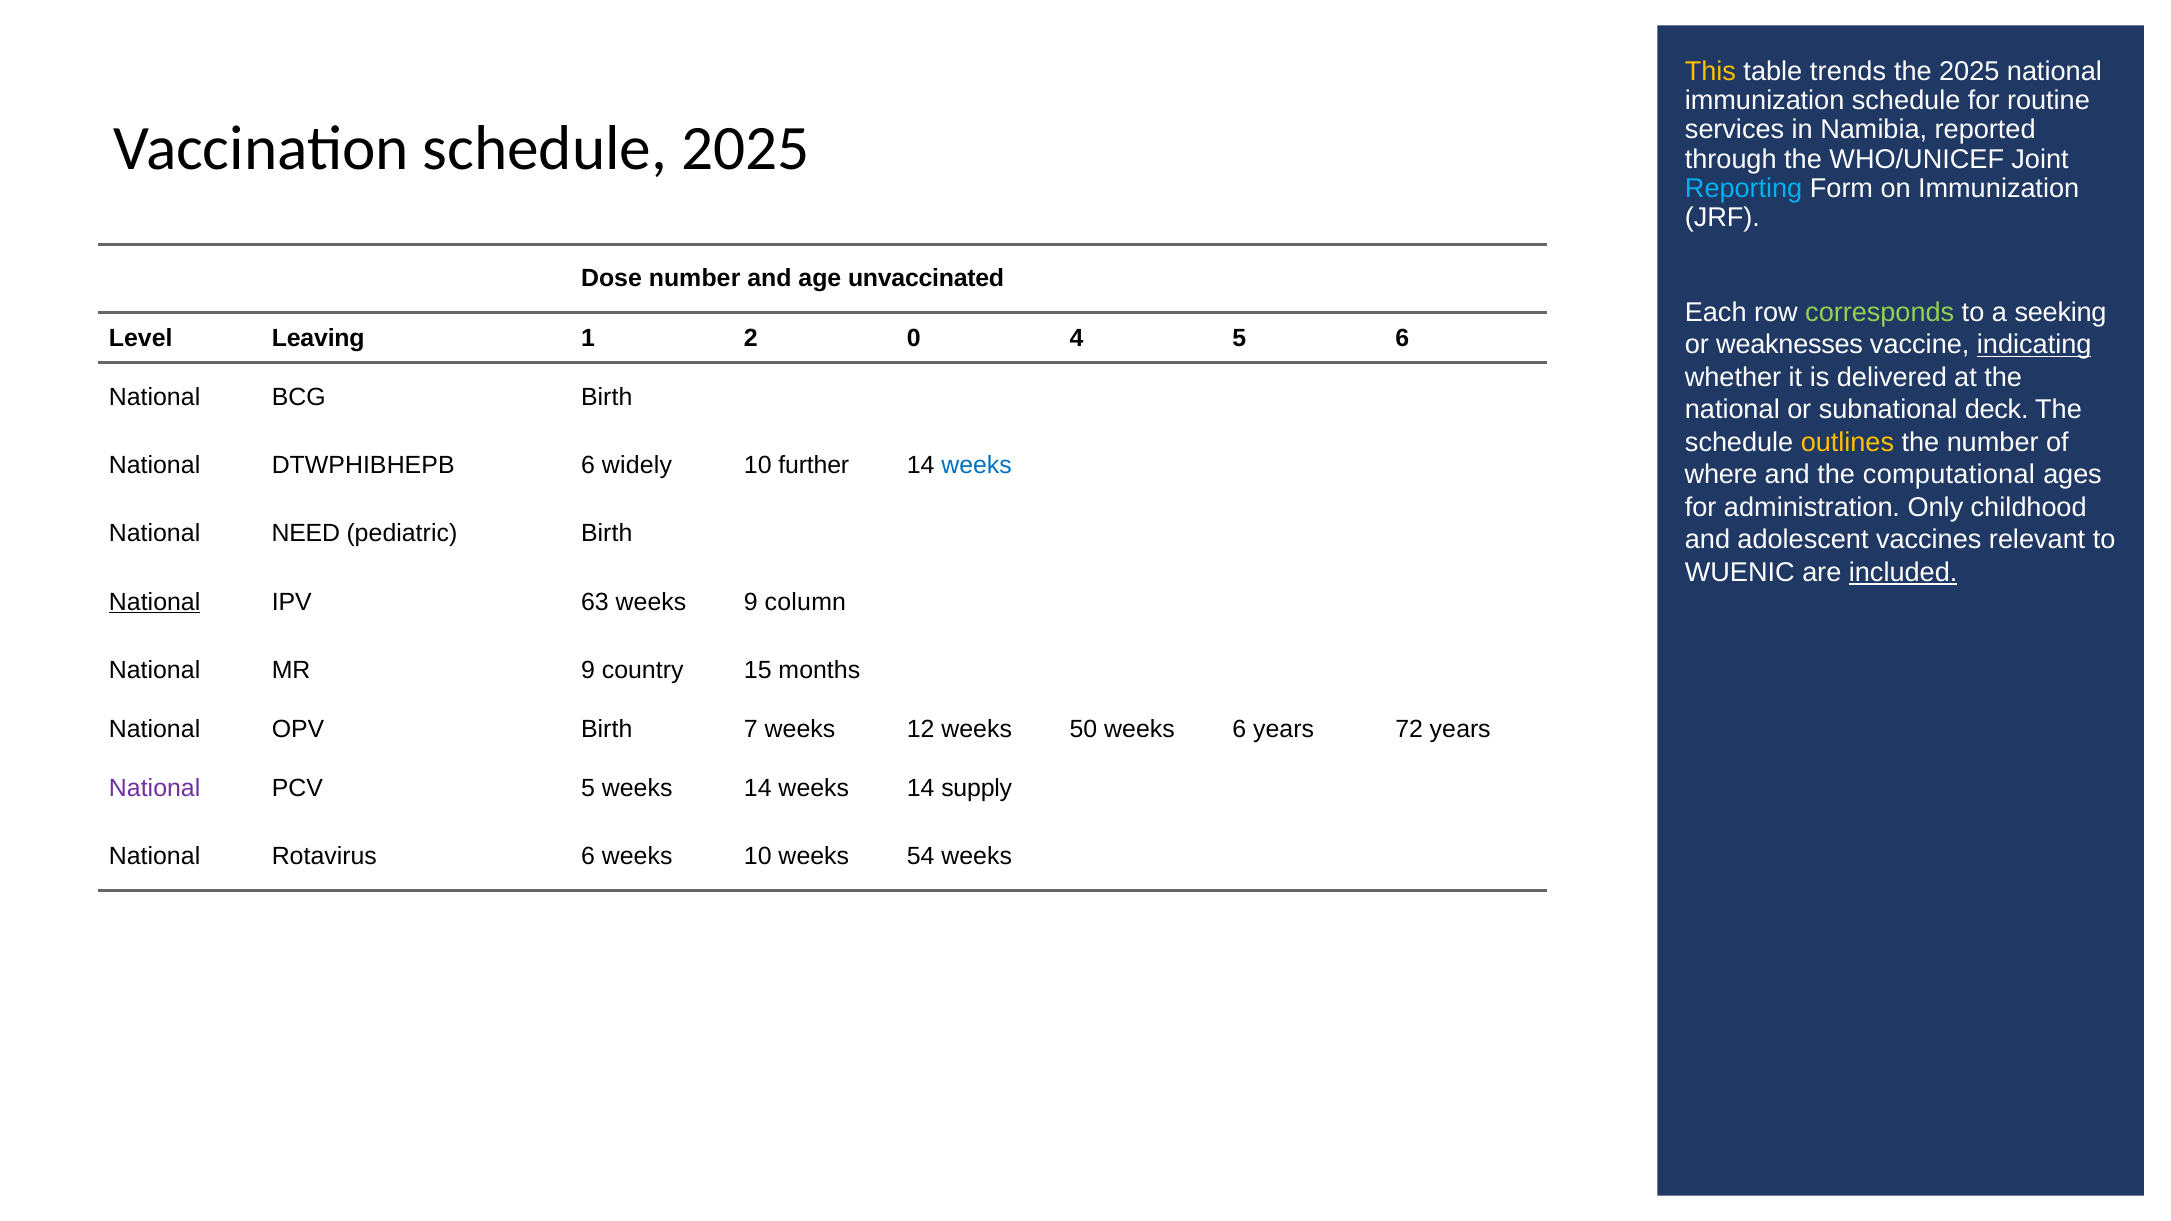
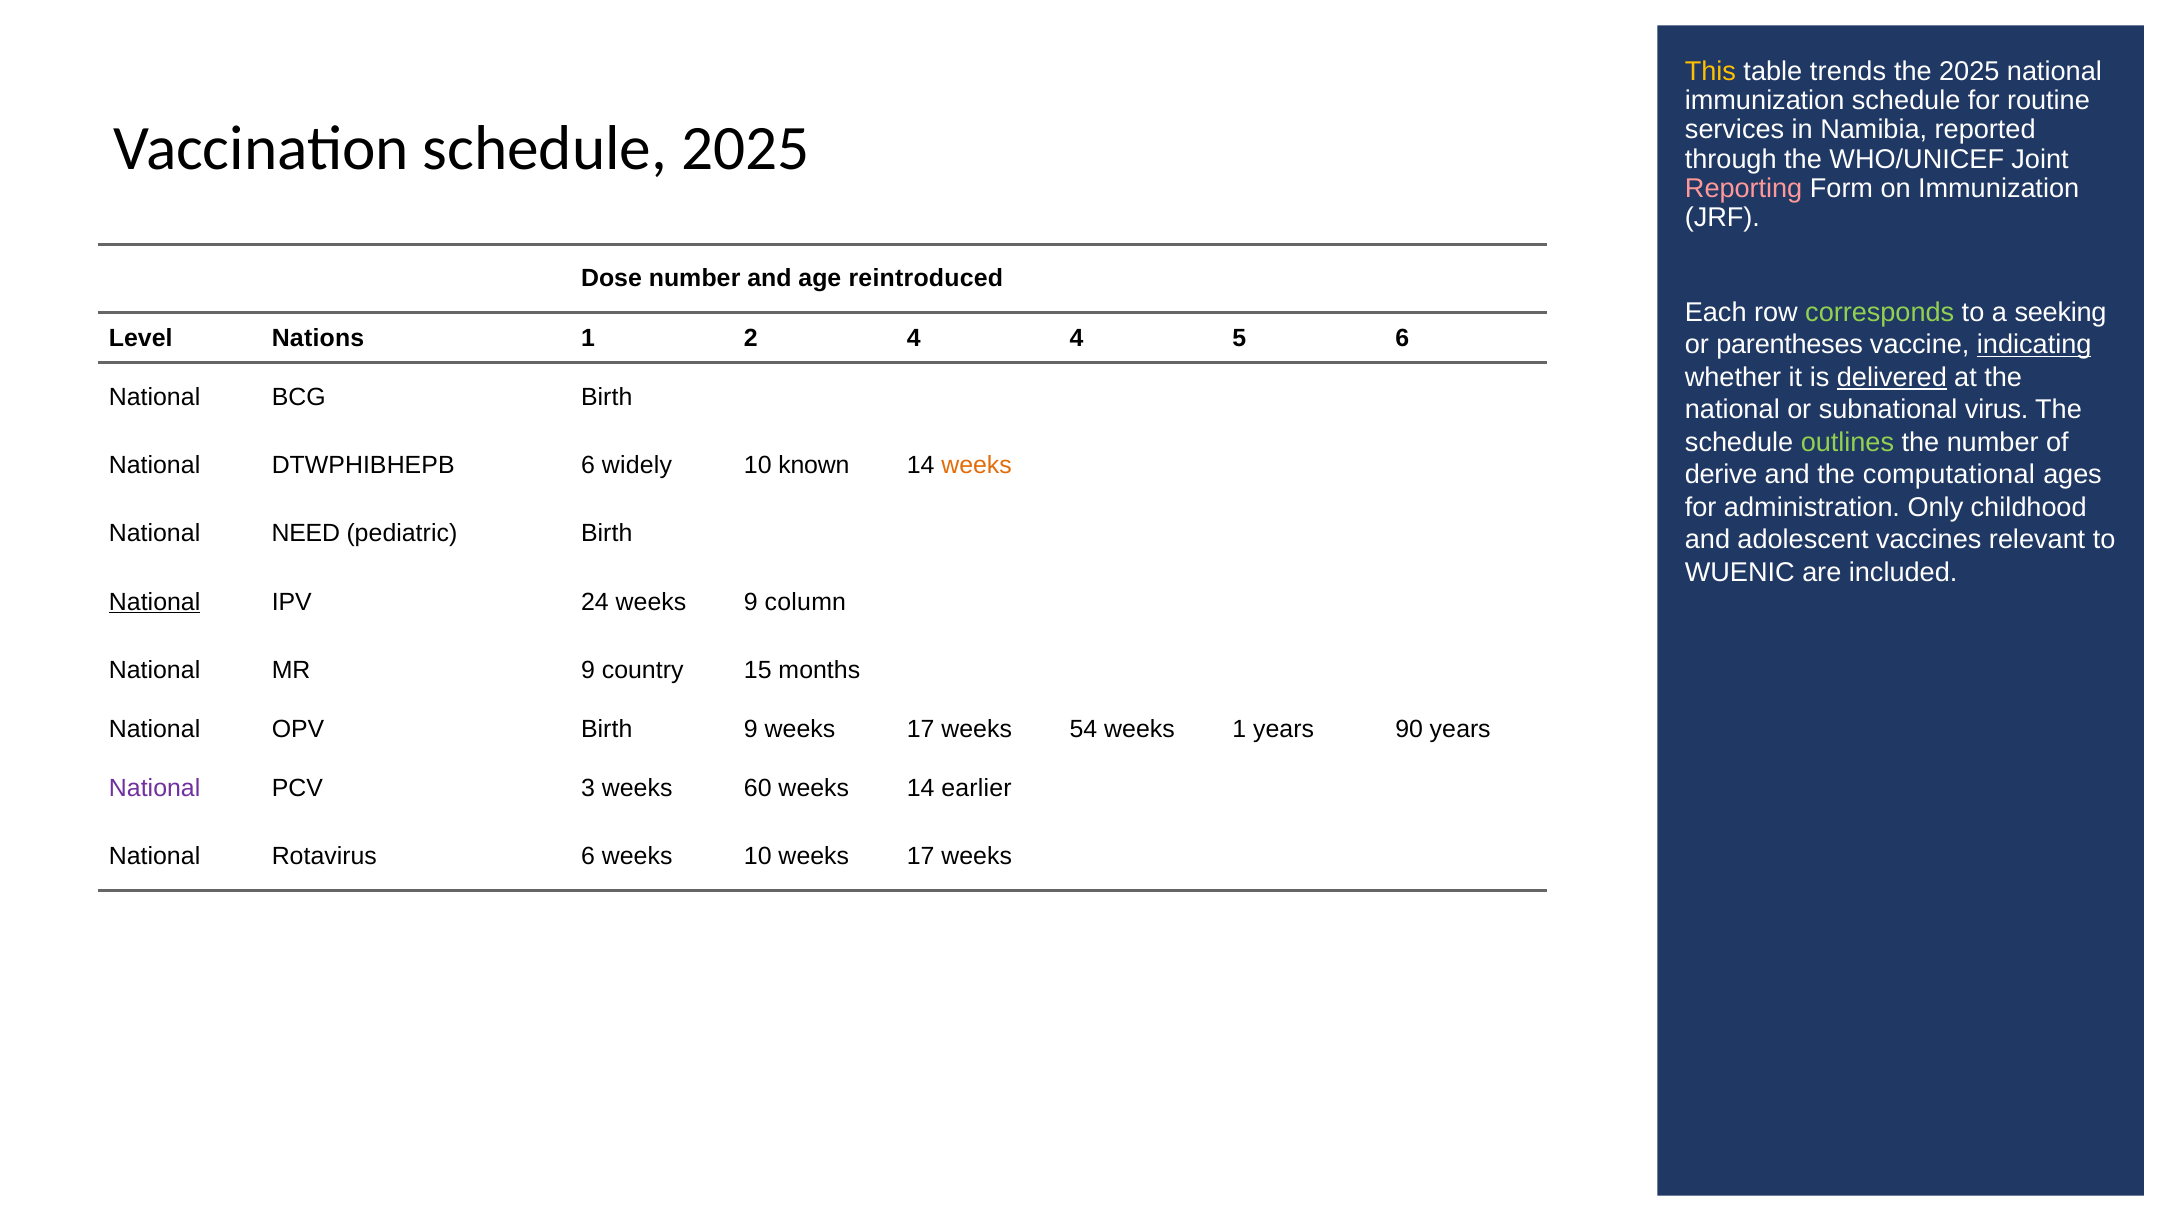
Reporting colour: light blue -> pink (1744, 189)
unvaccinated: unvaccinated -> reintroduced (926, 279)
Leaving: Leaving -> Nations (318, 338)
2 0: 0 -> 4 (914, 338)
weaknesses: weaknesses -> parentheses (1790, 345)
delivered underline: none -> present (1892, 377)
deck: deck -> virus (1997, 410)
outlines colour: yellow -> light green (1847, 442)
further: further -> known (814, 466)
weeks colour: blue -> orange (977, 466)
where: where -> derive (1721, 475)
included underline: present -> none (1903, 573)
63: 63 -> 24 (595, 602)
Birth 7: 7 -> 9 (751, 729)
12: 12 -> 17 (921, 729)
50: 50 -> 54 (1083, 729)
weeks 6: 6 -> 1 (1239, 729)
72: 72 -> 90 (1409, 729)
PCV 5: 5 -> 3 (588, 789)
14: 14 -> 60 (758, 789)
supply: supply -> earlier (976, 789)
10 weeks 54: 54 -> 17 (921, 857)
